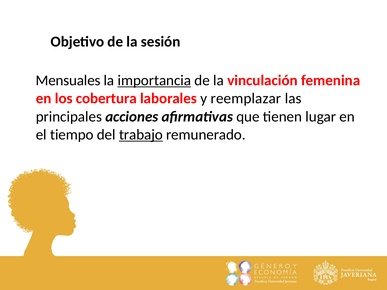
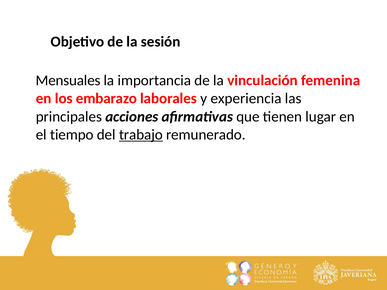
importancia underline: present -> none (154, 81)
cobertura: cobertura -> embarazo (106, 99)
reemplazar: reemplazar -> experiencia (246, 99)
